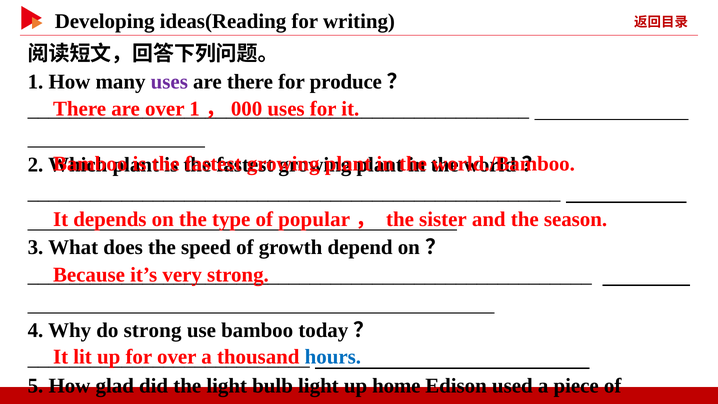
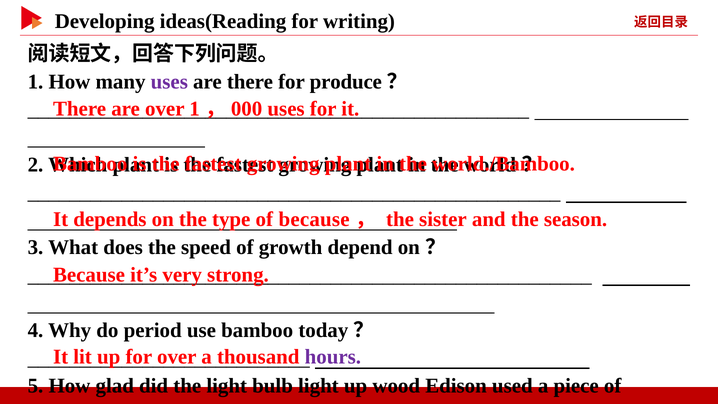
of popular: popular -> because (314, 219)
do strong: strong -> period (153, 330)
hours colour: blue -> purple (333, 357)
home: home -> wood (396, 386)
